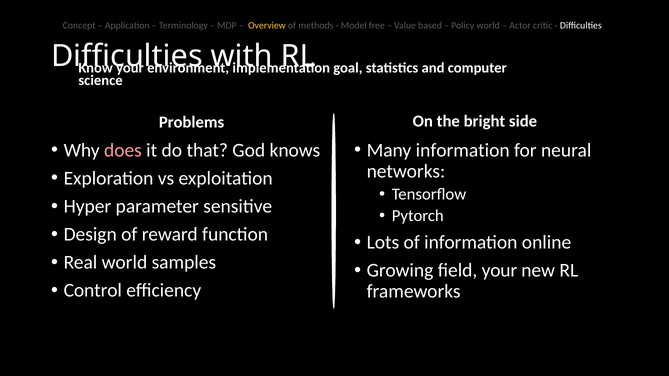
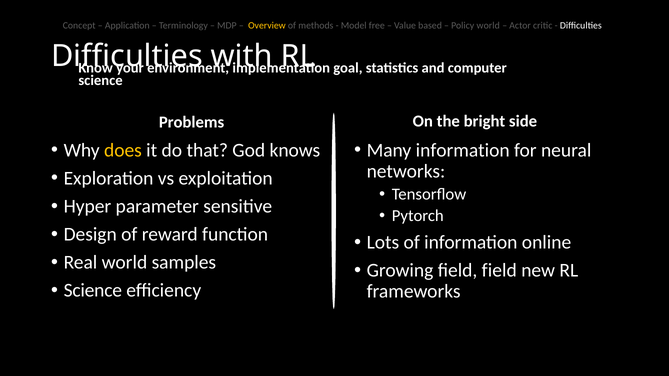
does colour: pink -> yellow (123, 150)
field your: your -> field (499, 271)
Control: Control -> Science (93, 291)
